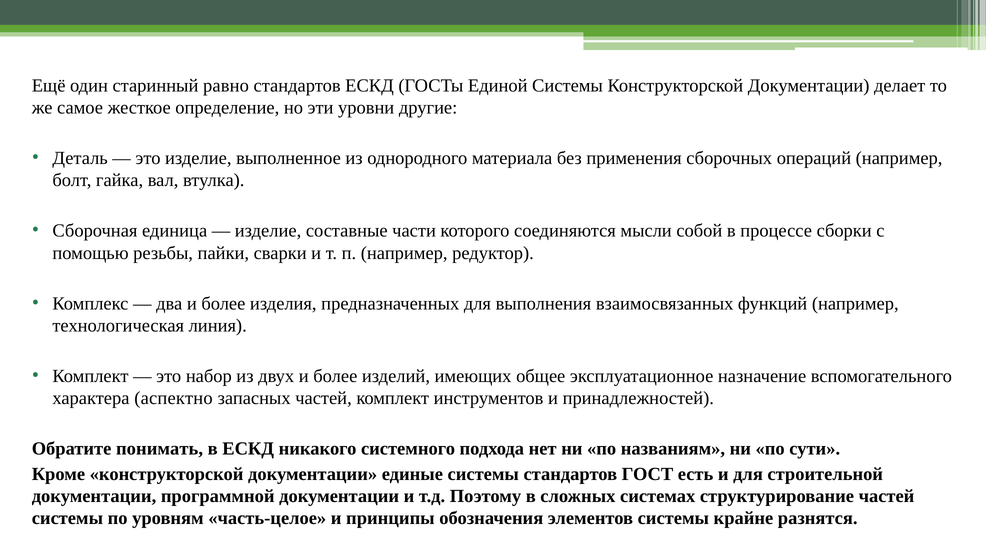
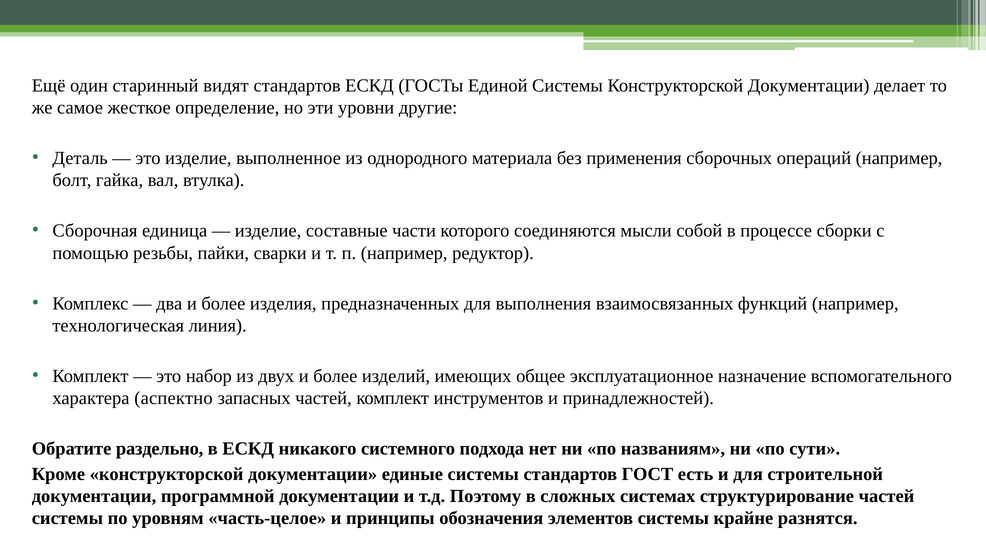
равно: равно -> видят (226, 86)
понимать: понимать -> раздельно (160, 449)
